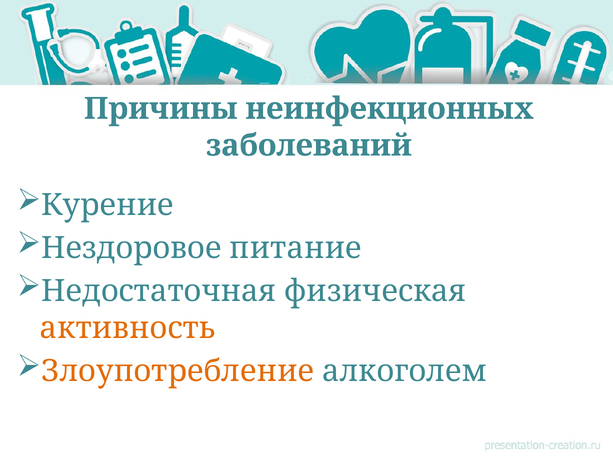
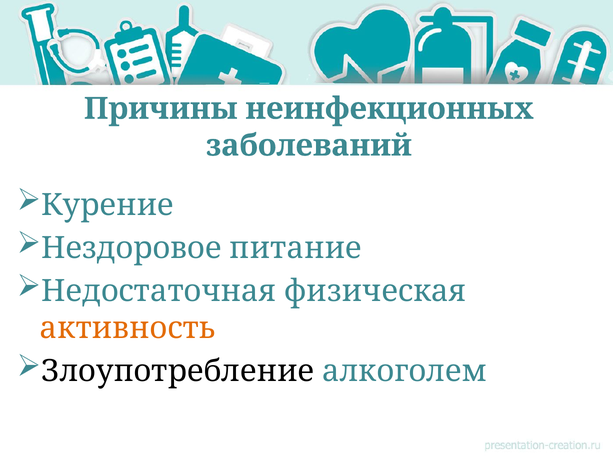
Злоупотребление colour: orange -> black (178, 371)
